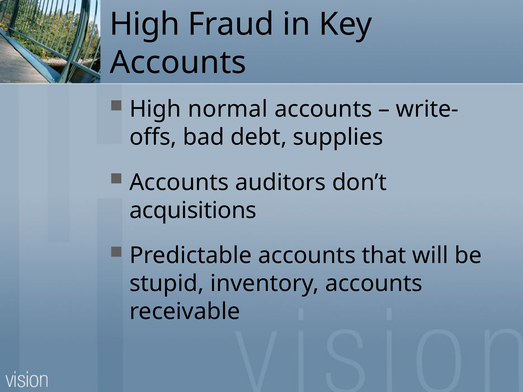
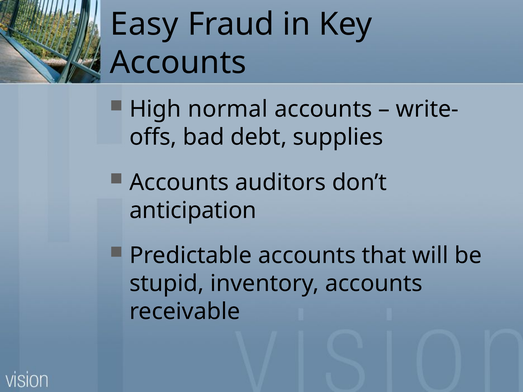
High: High -> Easy (144, 24)
acquisitions: acquisitions -> anticipation (193, 210)
